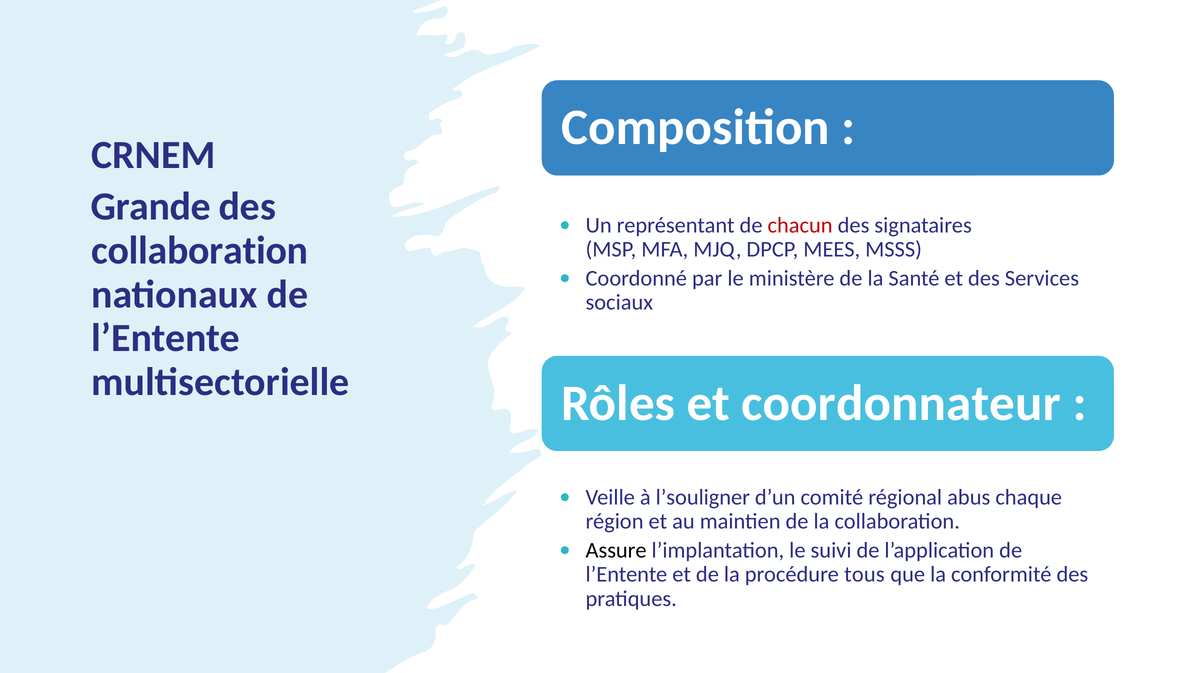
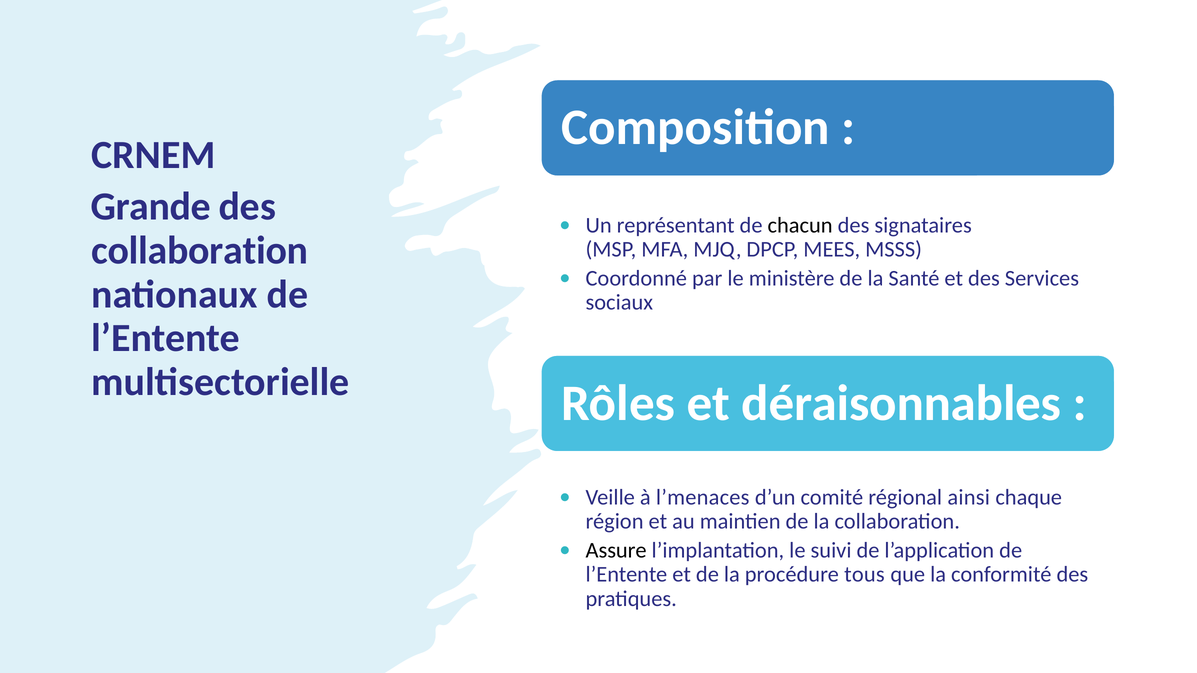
chacun colour: red -> black (800, 225)
coordonnateur: coordonnateur -> déraisonnables (901, 403)
l’souligner: l’souligner -> l’menaces (703, 498)
abus: abus -> ainsi (969, 498)
